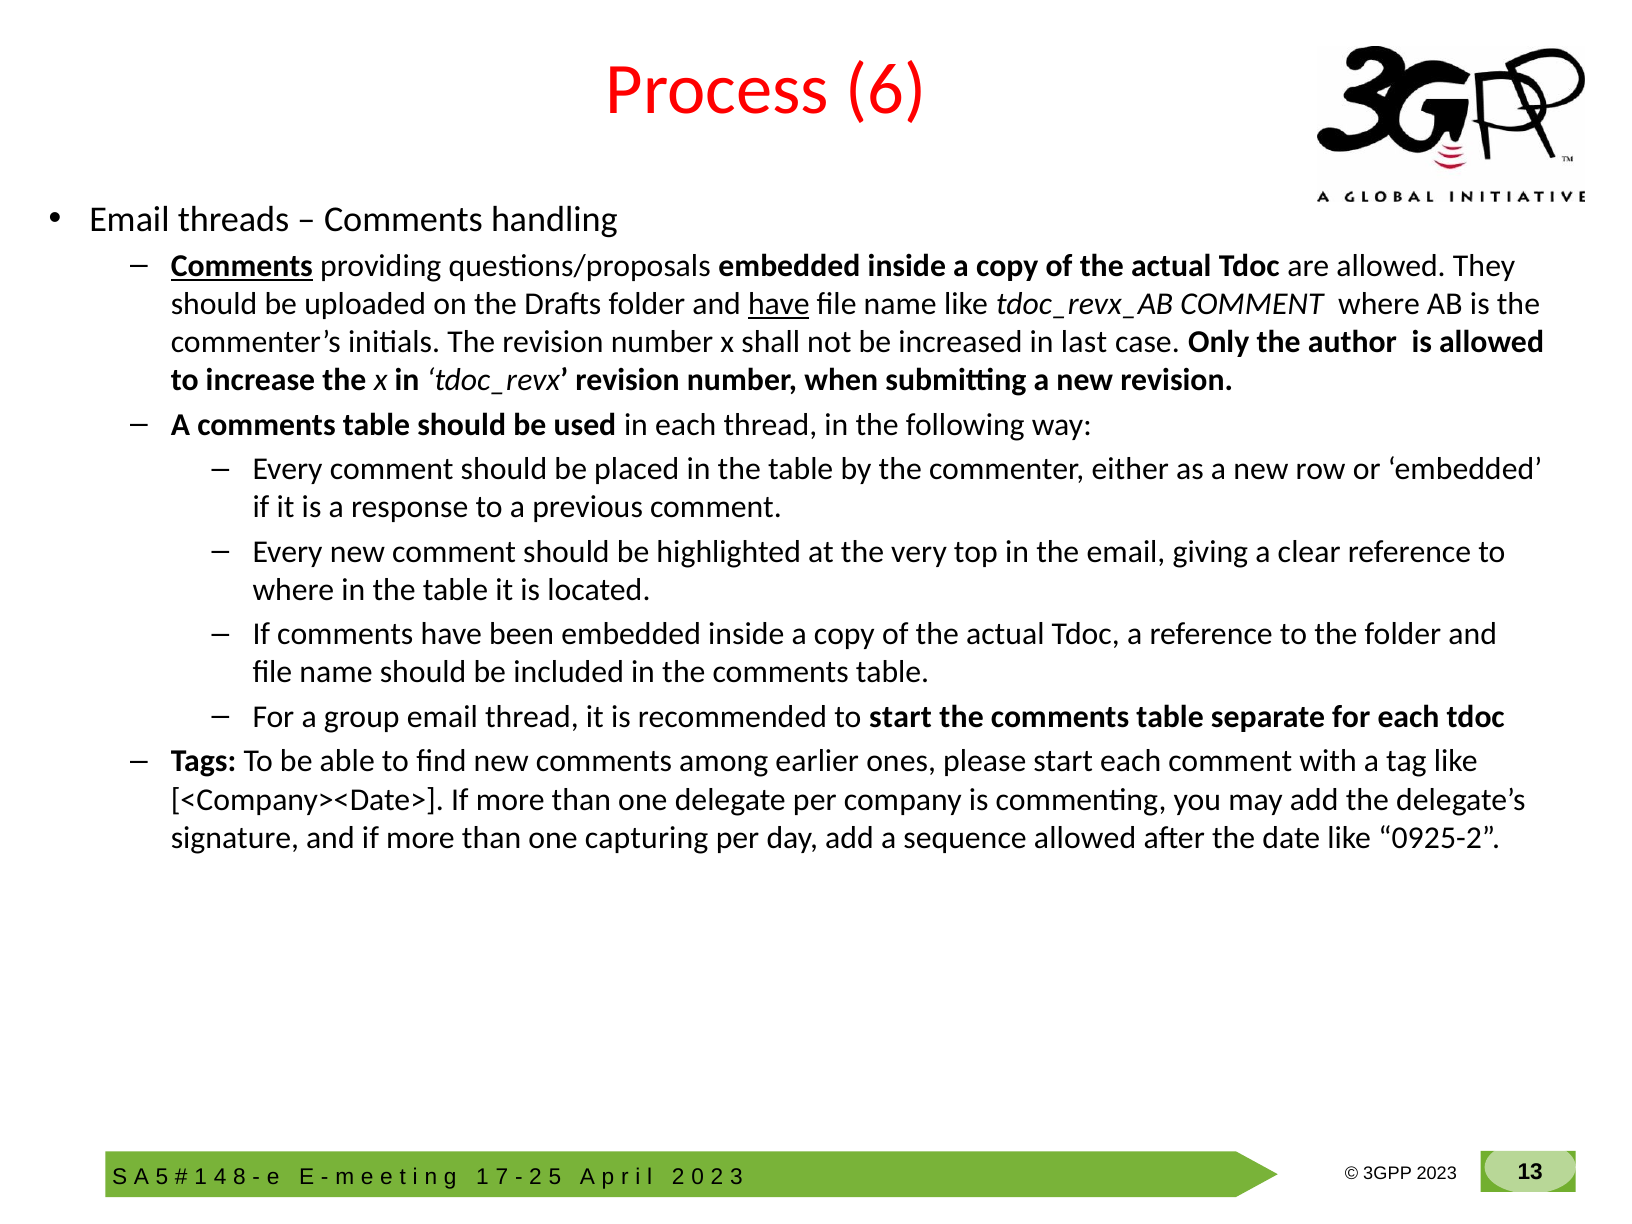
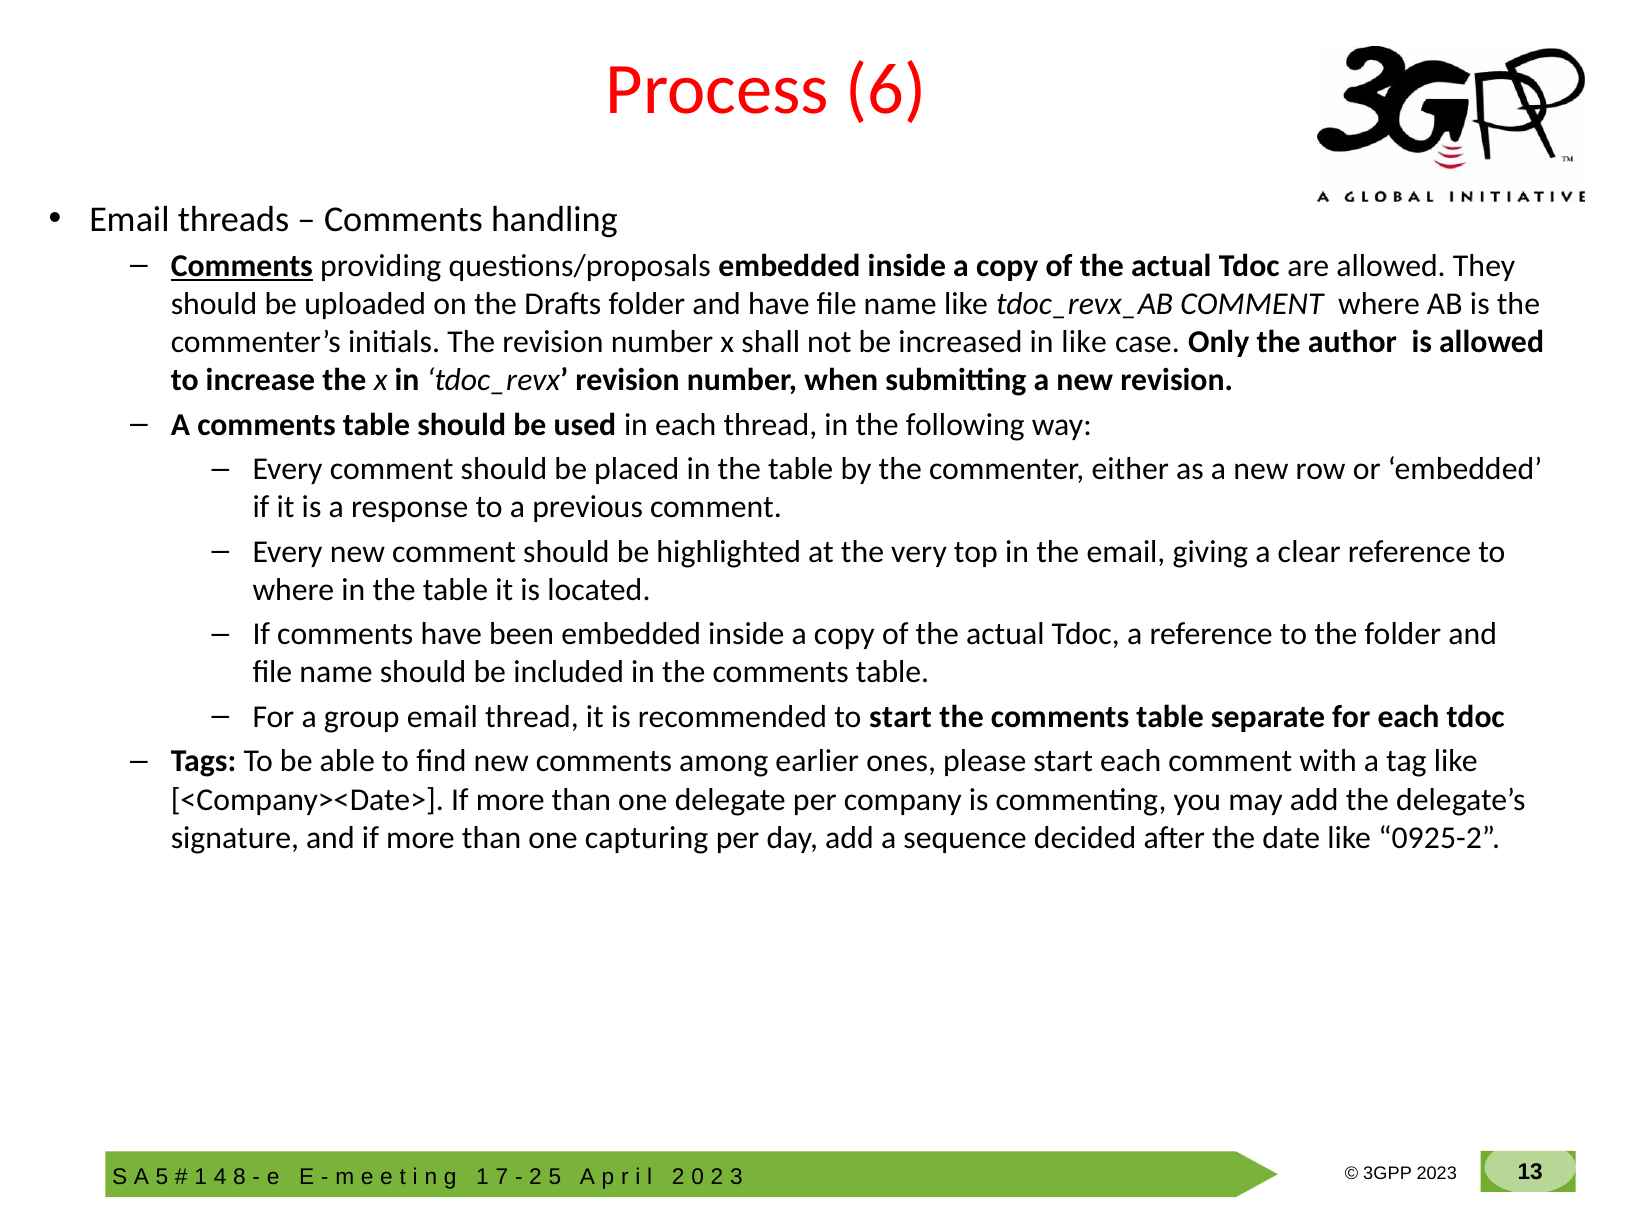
have underline: present -> none (779, 304)
in last: last -> like (1084, 342)
sequence allowed: allowed -> decided (1085, 838)
